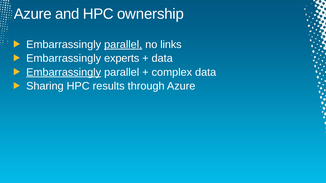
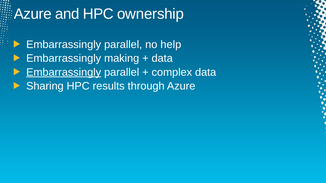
parallel underline: present -> none (123, 45)
links: links -> help (171, 45)
experts: experts -> making (122, 58)
